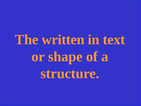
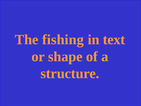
written: written -> fishing (63, 40)
